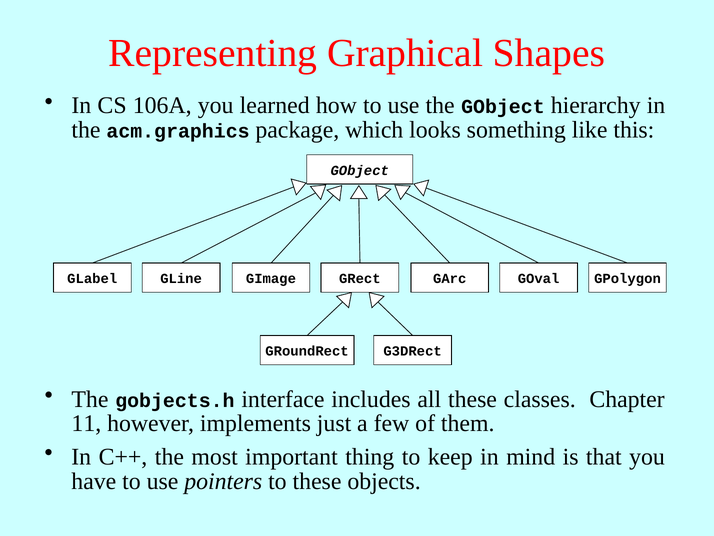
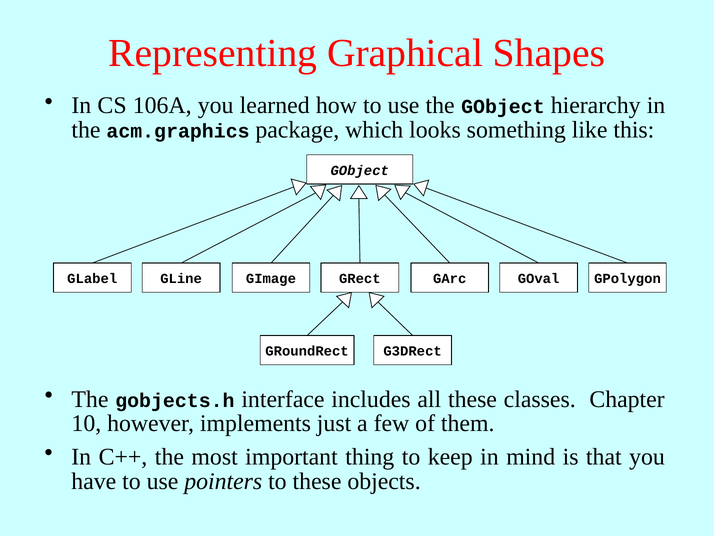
11: 11 -> 10 (86, 423)
